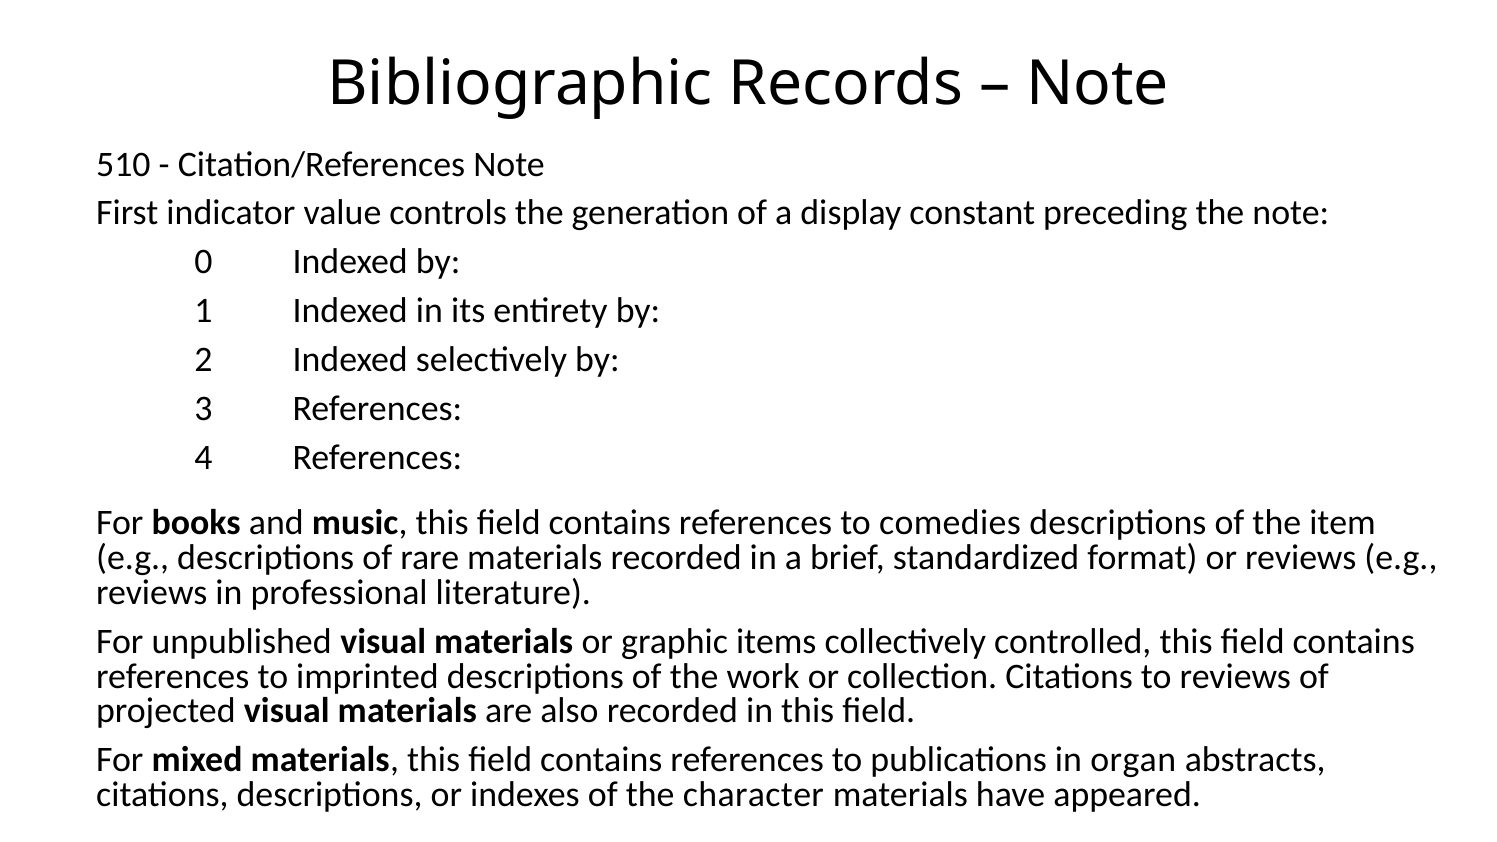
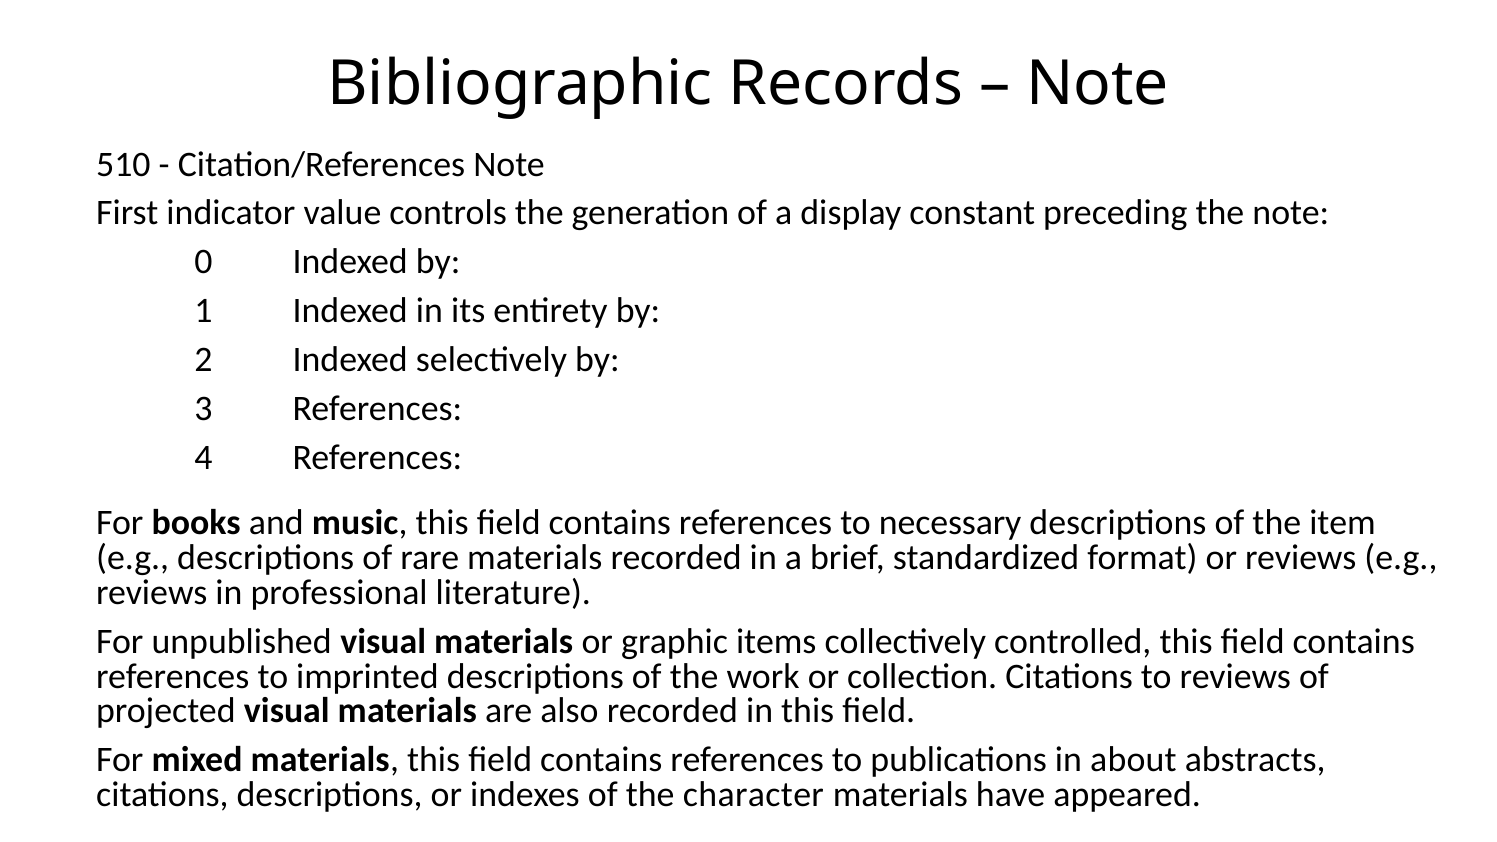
comedies: comedies -> necessary (950, 523)
organ: organ -> about (1133, 760)
